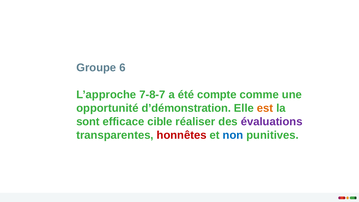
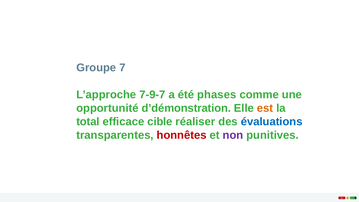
6: 6 -> 7 (122, 68)
7-8-7: 7-8-7 -> 7-9-7 (152, 95)
compte: compte -> phases (217, 95)
sont: sont -> total (88, 122)
évaluations colour: purple -> blue (272, 122)
non colour: blue -> purple (233, 135)
